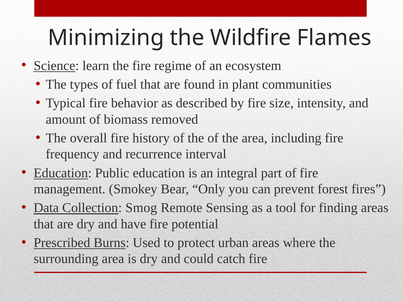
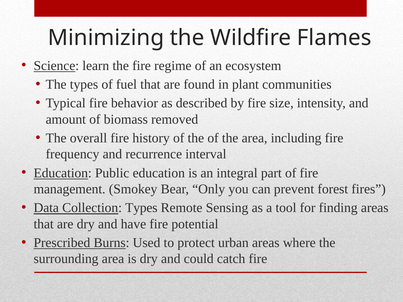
Collection Smog: Smog -> Types (141, 208)
